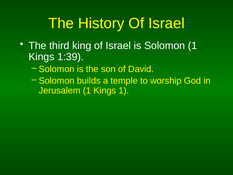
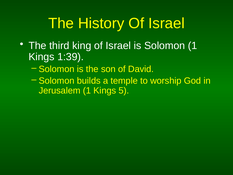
Kings 1: 1 -> 5 (124, 90)
